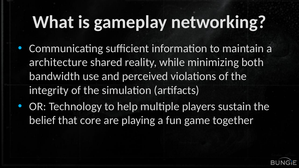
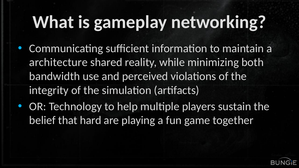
core: core -> hard (91, 120)
